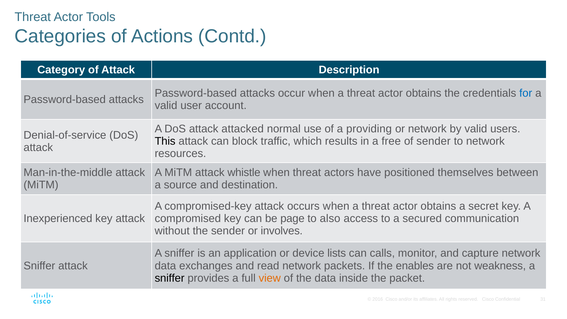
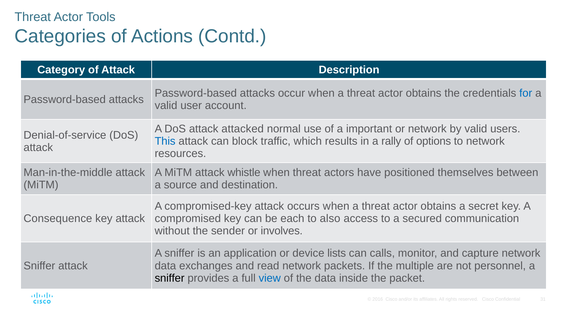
providing: providing -> important (369, 129)
This colour: black -> blue (165, 141)
free: free -> rally (391, 141)
of sender: sender -> options (434, 141)
Inexperienced: Inexperienced -> Consequence (58, 218)
page: page -> each (292, 218)
enables: enables -> multiple (415, 266)
weakness: weakness -> personnel (500, 266)
view colour: orange -> blue (270, 278)
